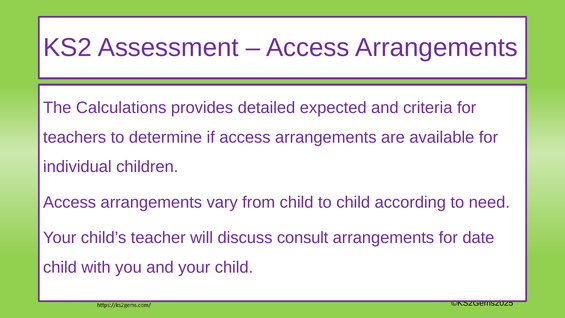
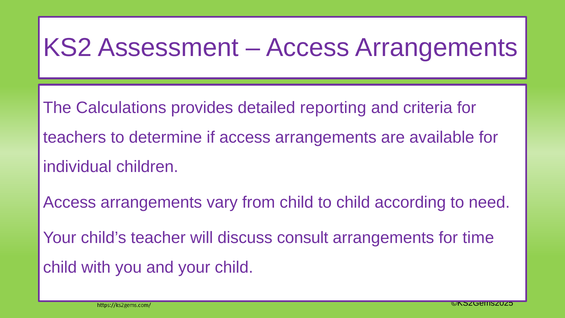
expected: expected -> reporting (333, 108)
date: date -> time (478, 238)
